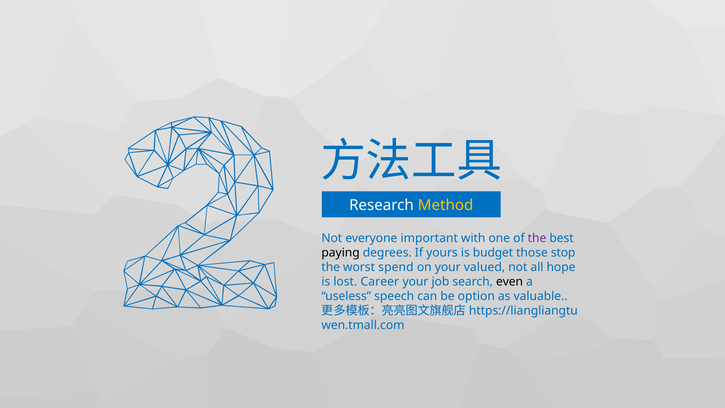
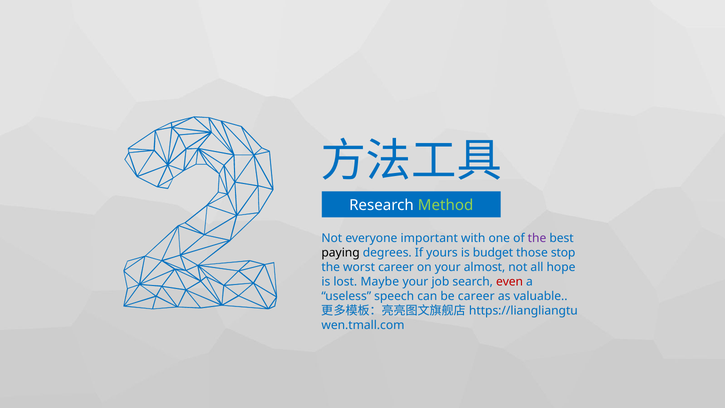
Method colour: yellow -> light green (446, 205)
worst spend: spend -> career (396, 267)
valued: valued -> almost (485, 267)
Career: Career -> Maybe (380, 282)
even colour: black -> red (510, 282)
be option: option -> career (476, 296)
